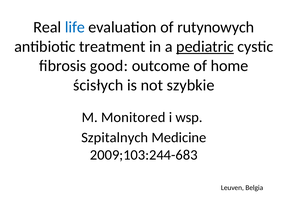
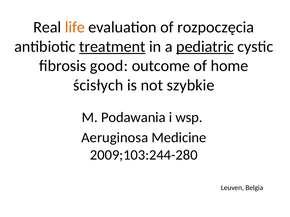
life colour: blue -> orange (75, 27)
rutynowych: rutynowych -> rozpoczęcia (216, 27)
treatment underline: none -> present (112, 47)
Monitored: Monitored -> Podawania (133, 118)
Szpitalnych: Szpitalnych -> Aeruginosa (115, 138)
2009;103:244-683: 2009;103:244-683 -> 2009;103:244-280 (144, 155)
